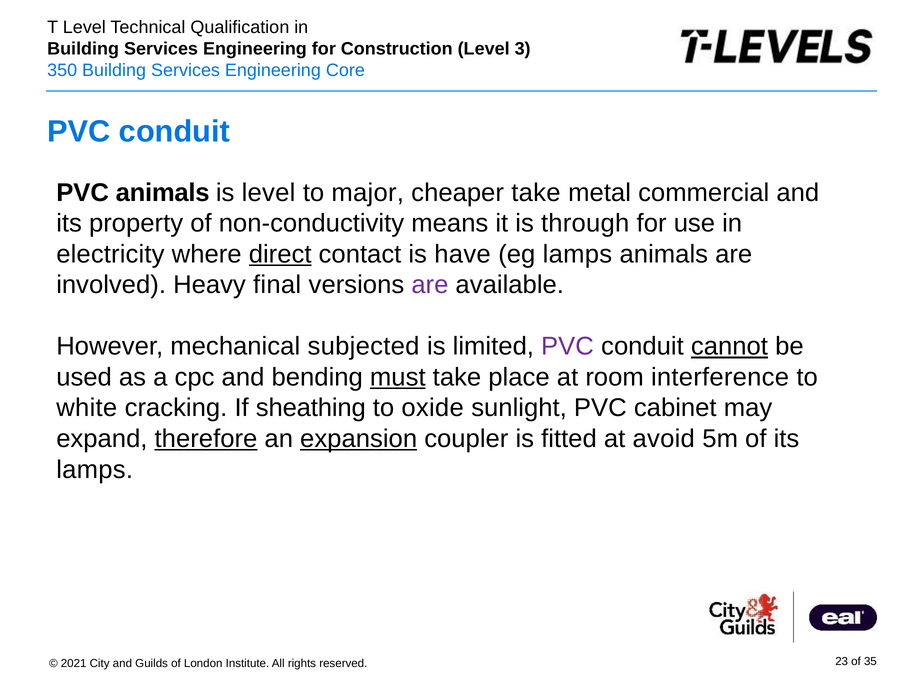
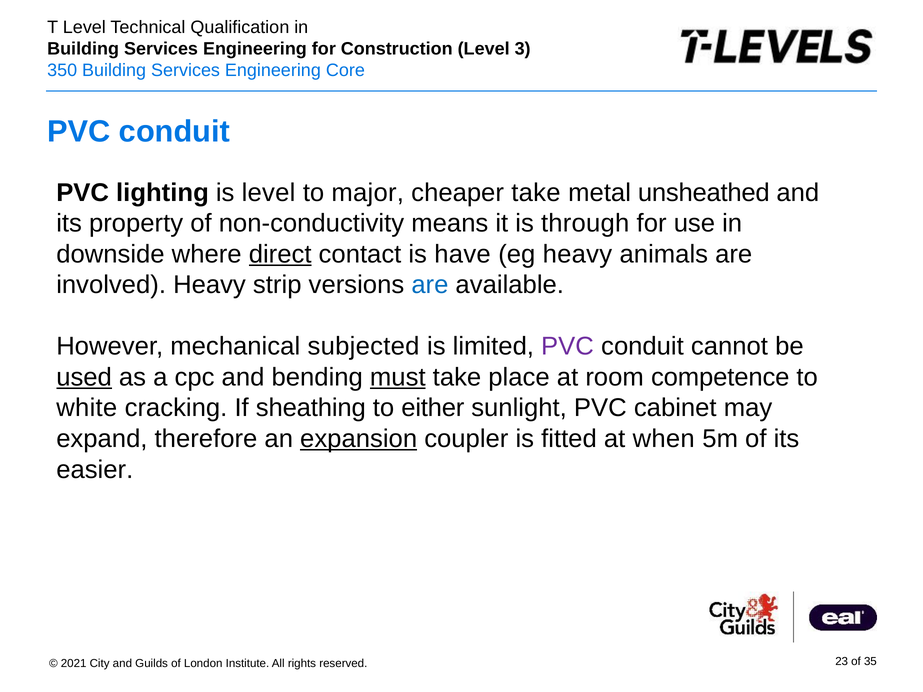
PVC animals: animals -> lighting (162, 193)
commercial: commercial -> unsheathed (704, 193)
electricity: electricity -> downside (110, 254)
eg lamps: lamps -> heavy (577, 254)
final: final -> strip (277, 285)
are colour: purple -> blue (430, 285)
cannot underline: present -> none (729, 347)
used underline: none -> present (84, 377)
interference: interference -> competence (720, 377)
oxide: oxide -> either (433, 408)
therefore underline: present -> none (206, 439)
avoid: avoid -> when (664, 439)
lamps: lamps -> easier (95, 470)
